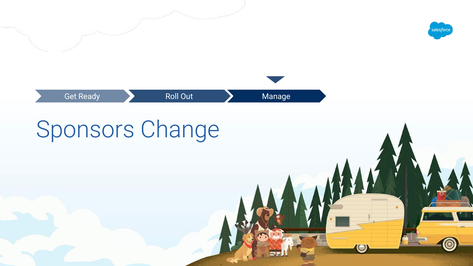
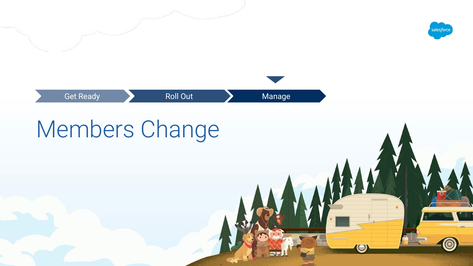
Sponsors: Sponsors -> Members (85, 130)
